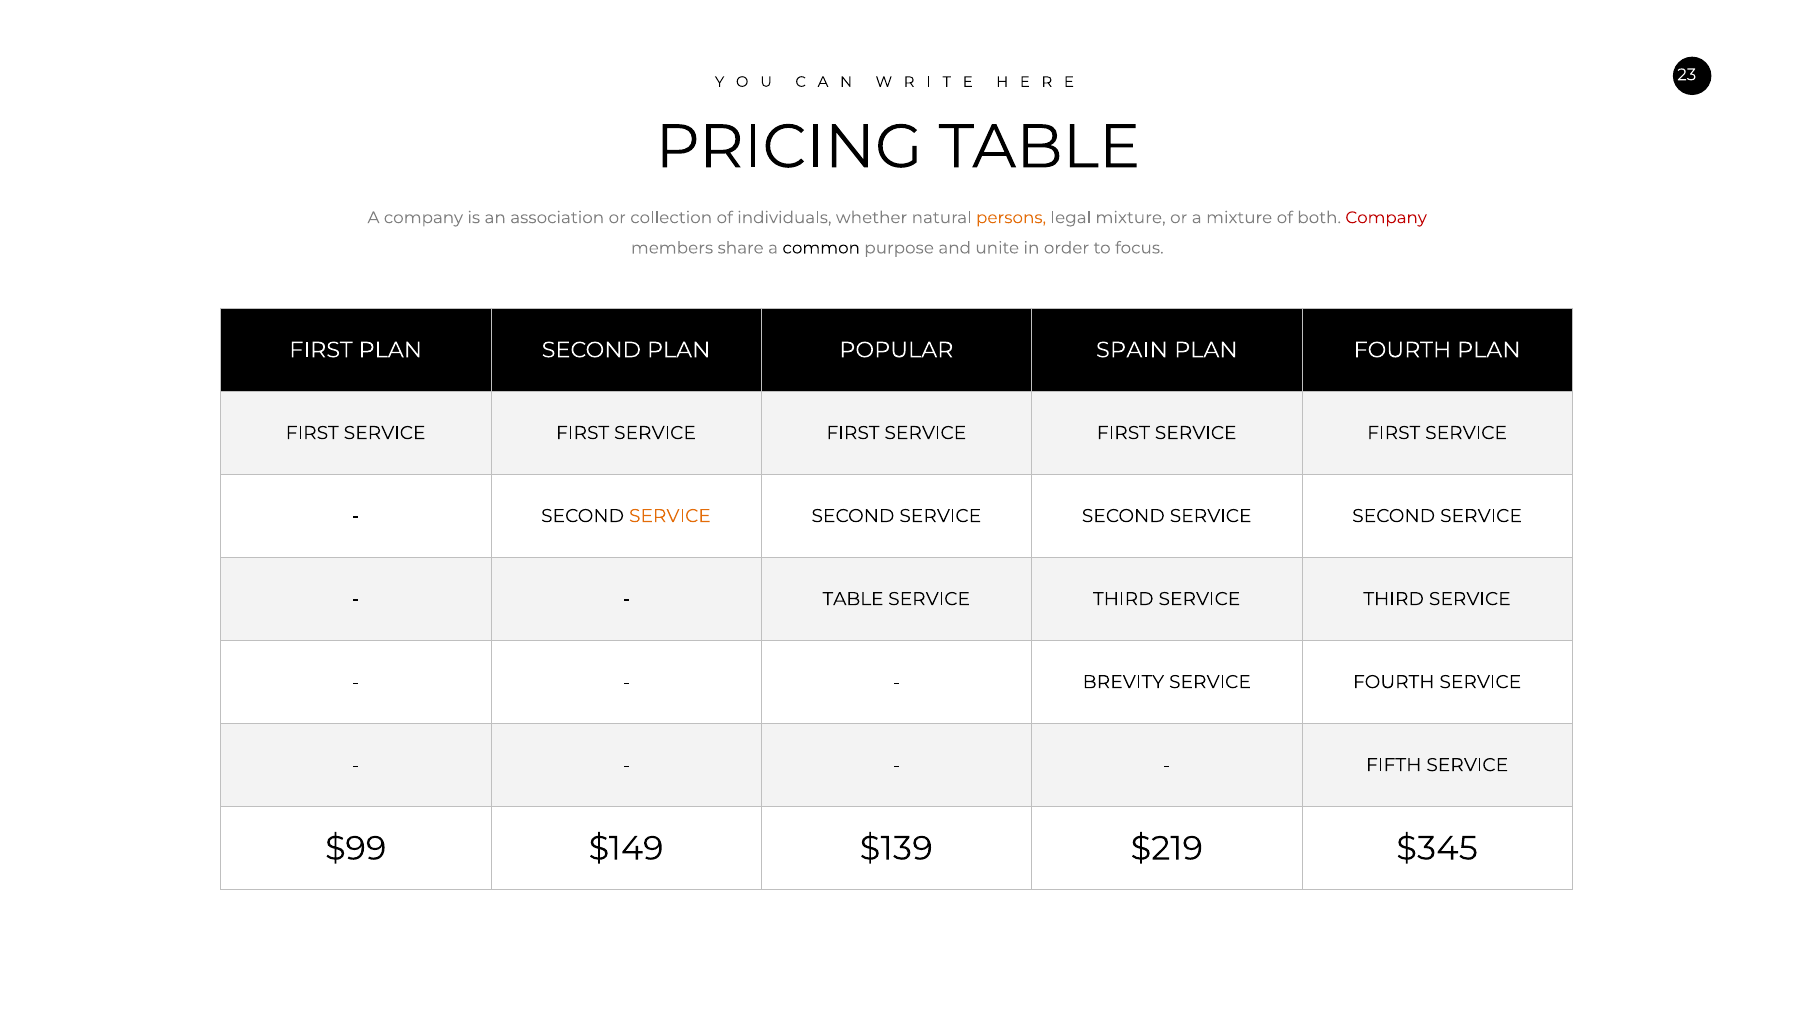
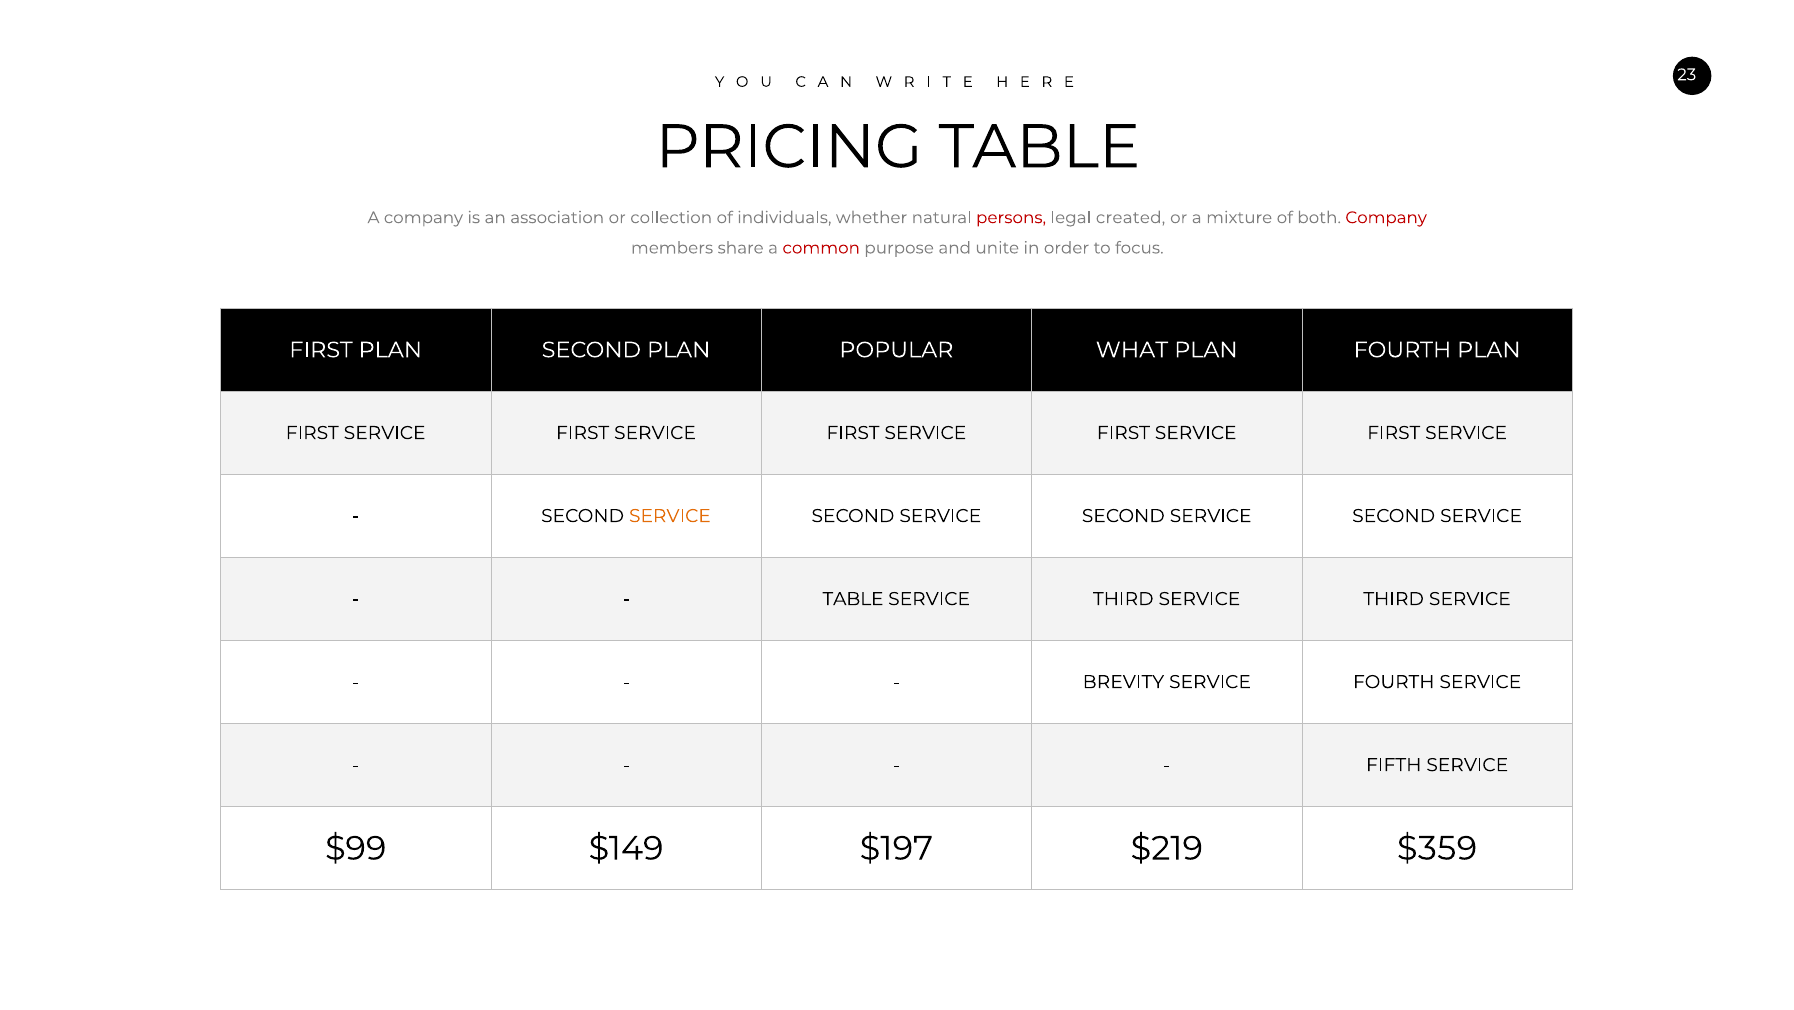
persons colour: orange -> red (1011, 218)
legal mixture: mixture -> created (1131, 218)
common colour: black -> red (821, 248)
SPAIN: SPAIN -> WHAT (1132, 350)
$139: $139 -> $197 (896, 848)
$345: $345 -> $359 (1437, 848)
